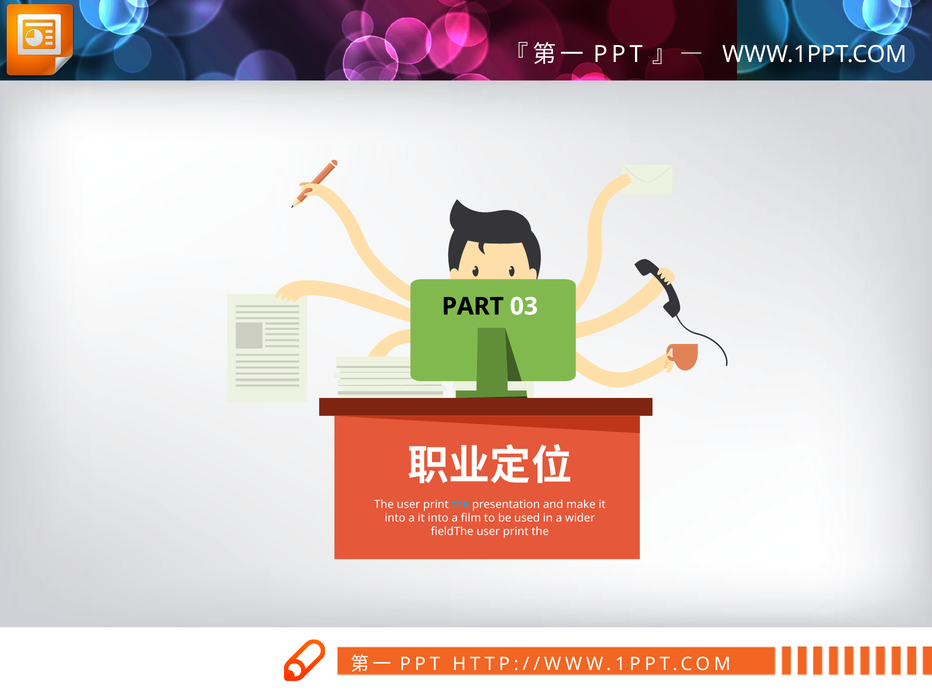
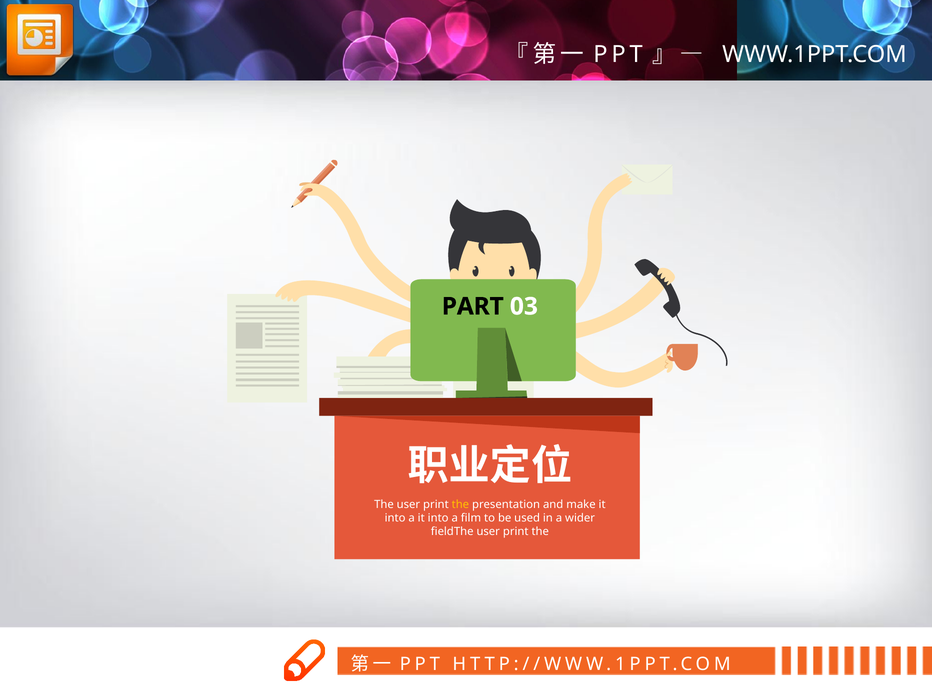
the colour: light blue -> yellow (460, 504)
